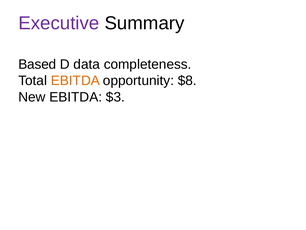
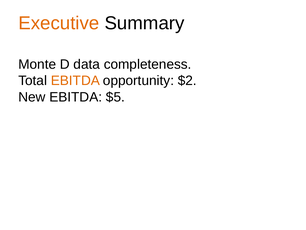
Executive colour: purple -> orange (59, 23)
Based: Based -> Monte (37, 64)
$8: $8 -> $2 (187, 80)
$3: $3 -> $5 (115, 97)
